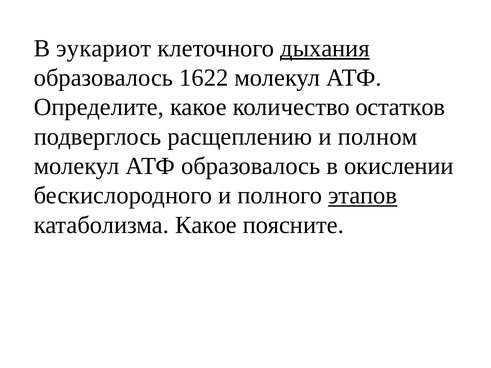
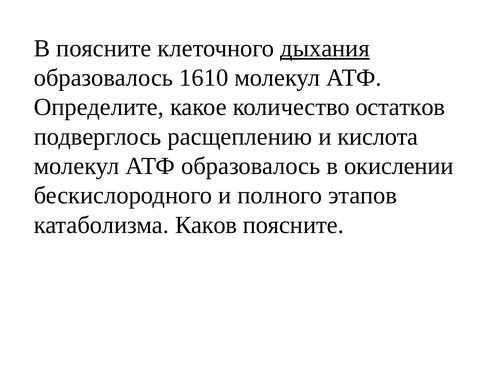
В эукариот: эукариот -> поясните (104, 48)
1622: 1622 -> 1610 (204, 78)
полном: полном -> кислота (378, 137)
этапов underline: present -> none (363, 196)
катаболизма Какое: Какое -> Каков (206, 225)
